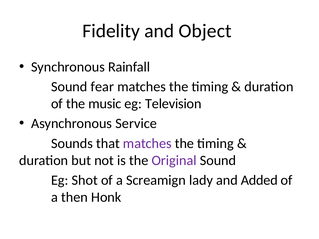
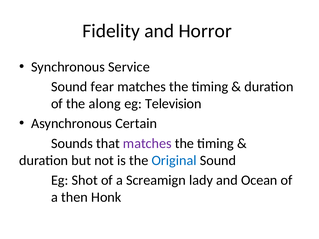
Object: Object -> Horror (205, 31)
Rainfall: Rainfall -> Service (129, 67)
music: music -> along (105, 104)
Service: Service -> Certain (136, 124)
Original colour: purple -> blue (174, 161)
Added: Added -> Ocean (259, 180)
